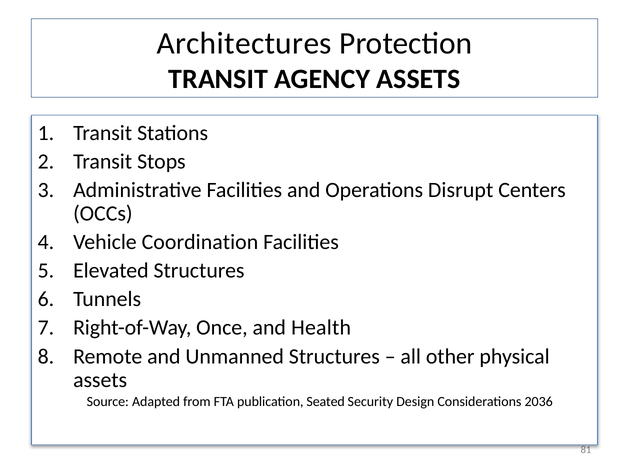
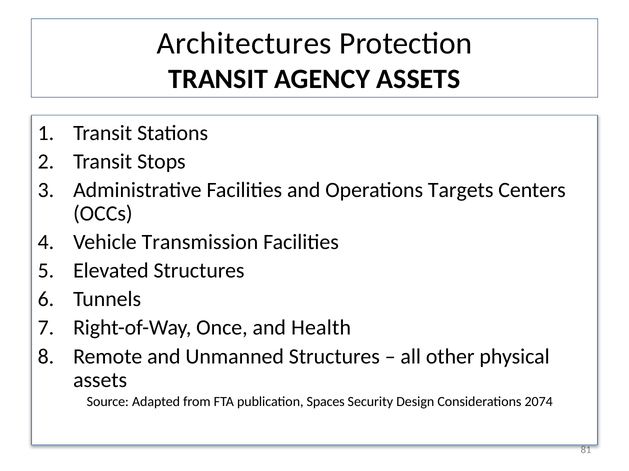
Disrupt: Disrupt -> Targets (461, 190)
Coordination: Coordination -> Transmission (200, 242)
Seated: Seated -> Spaces (326, 402)
2036: 2036 -> 2074 (539, 402)
